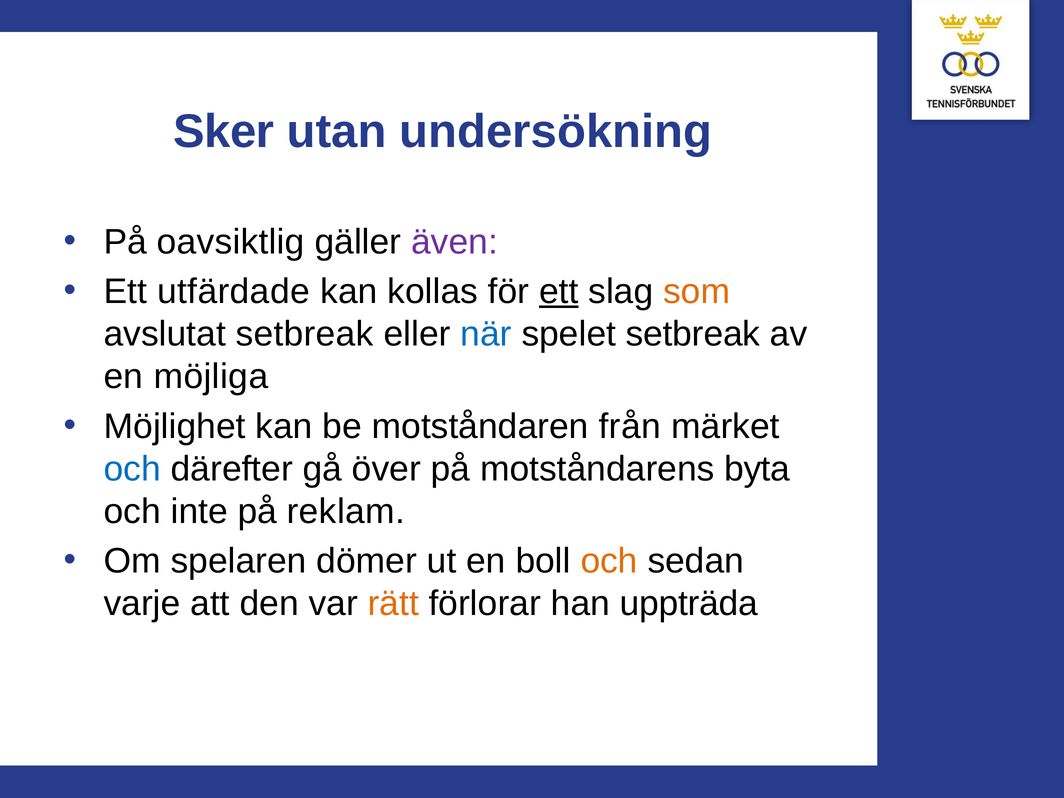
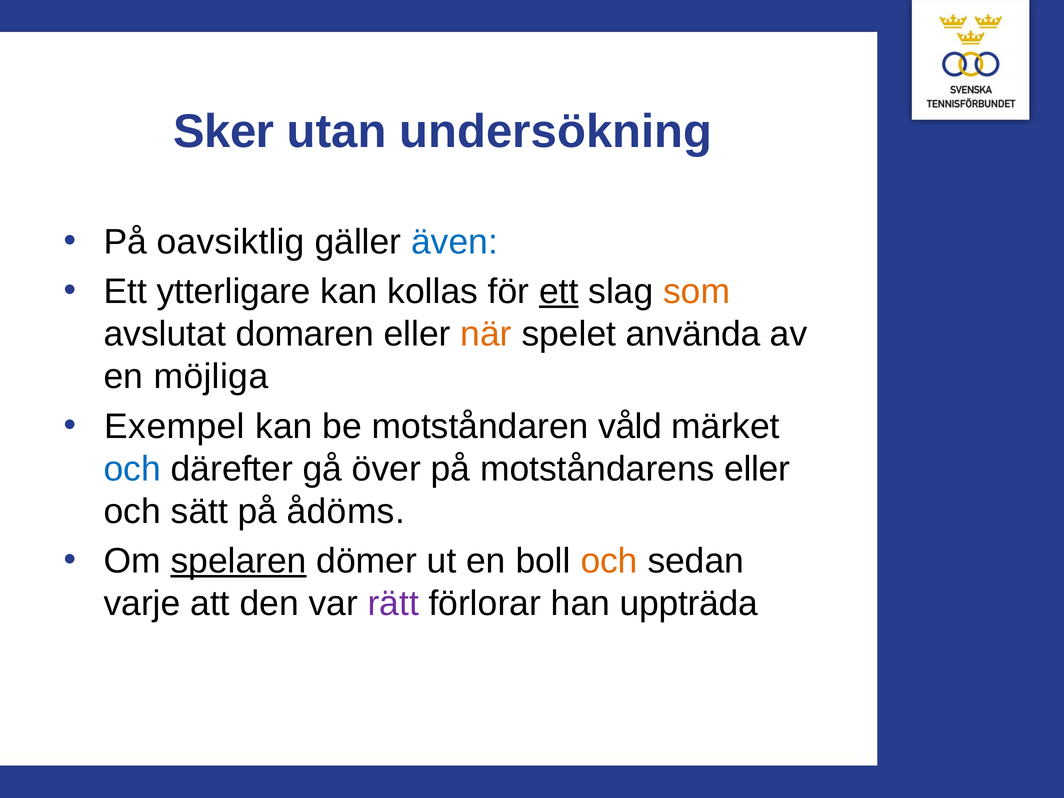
även colour: purple -> blue (455, 242)
utfärdade: utfärdade -> ytterligare (234, 292)
avslutat setbreak: setbreak -> domaren (305, 334)
när colour: blue -> orange (486, 334)
spelet setbreak: setbreak -> använda (693, 334)
Möjlighet: Möjlighet -> Exempel (175, 426)
från: från -> våld (630, 426)
motståndarens byta: byta -> eller (757, 469)
inte: inte -> sätt (199, 511)
reklam: reklam -> ådöms (346, 511)
spelaren underline: none -> present (239, 561)
rätt colour: orange -> purple (393, 604)
